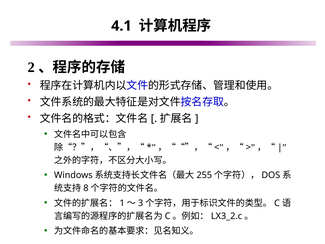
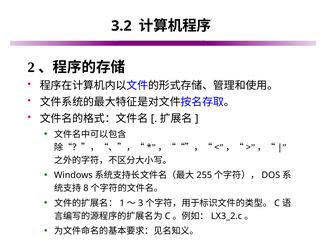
4.1: 4.1 -> 3.2 (121, 26)
